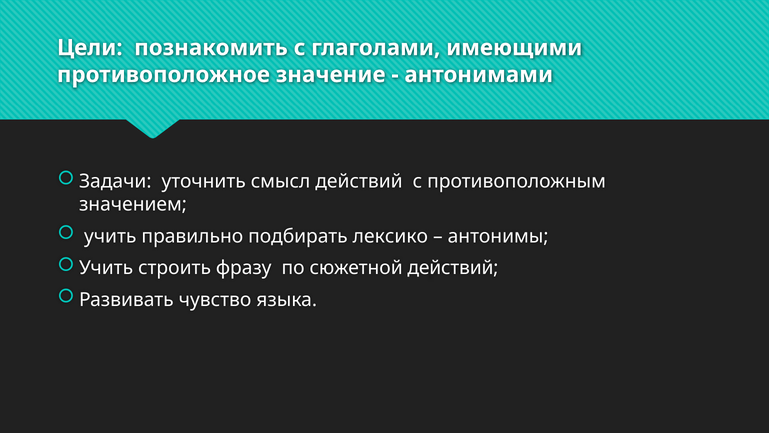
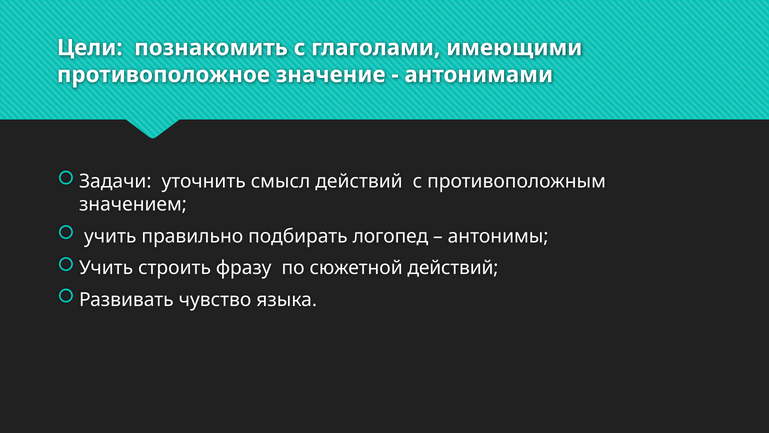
лексико: лексико -> логопед (390, 236)
